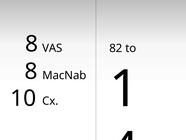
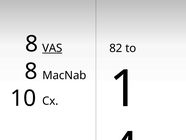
VAS underline: none -> present (52, 48)
